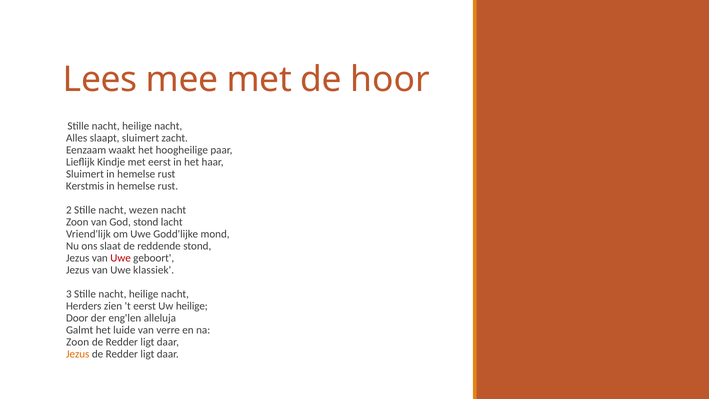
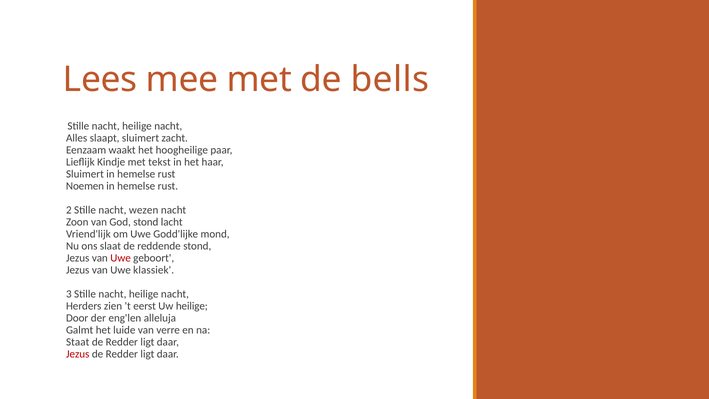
hoor: hoor -> bells (390, 79)
met eerst: eerst -> tekst (159, 162)
Kerstmis: Kerstmis -> Noemen (85, 186)
Zoon: Zoon -> Staat (78, 342)
Jezus colour: orange -> red (78, 354)
